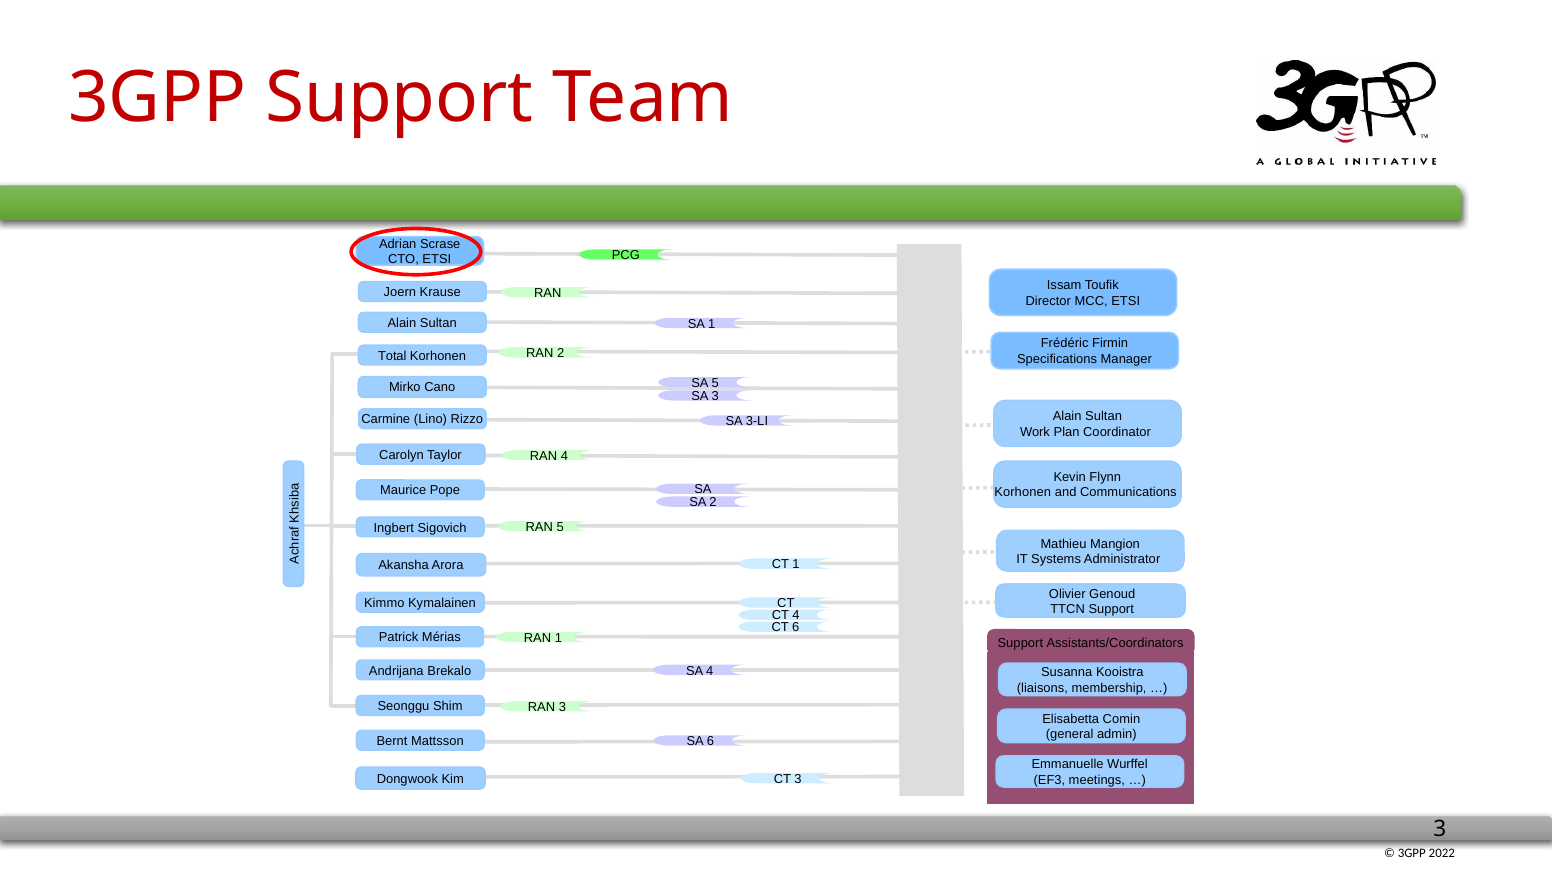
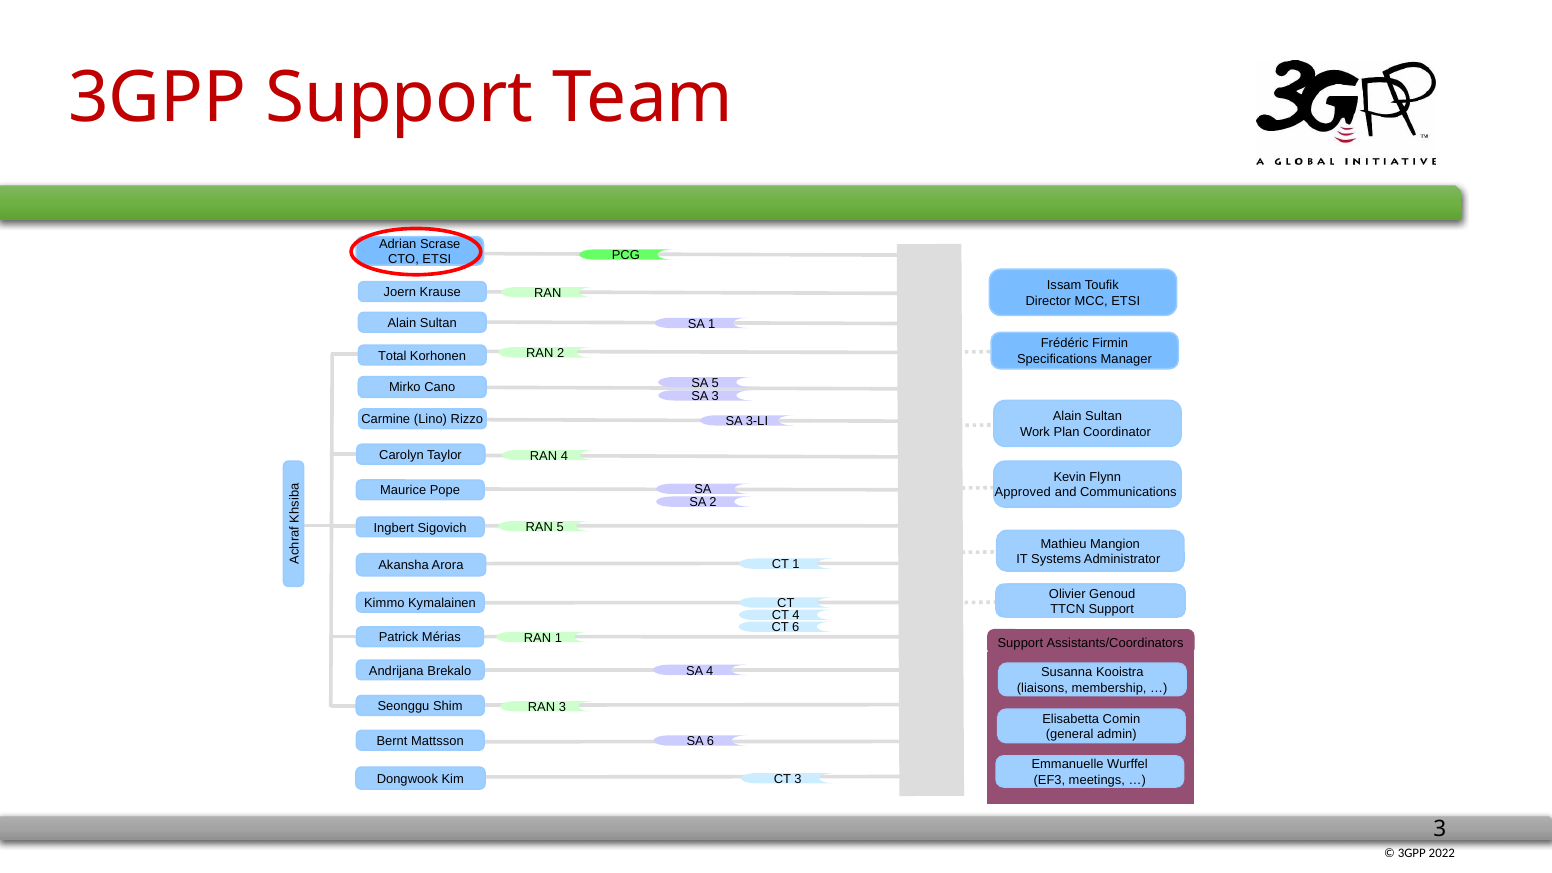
Korhonen: Korhonen -> Approved (1023, 493)
